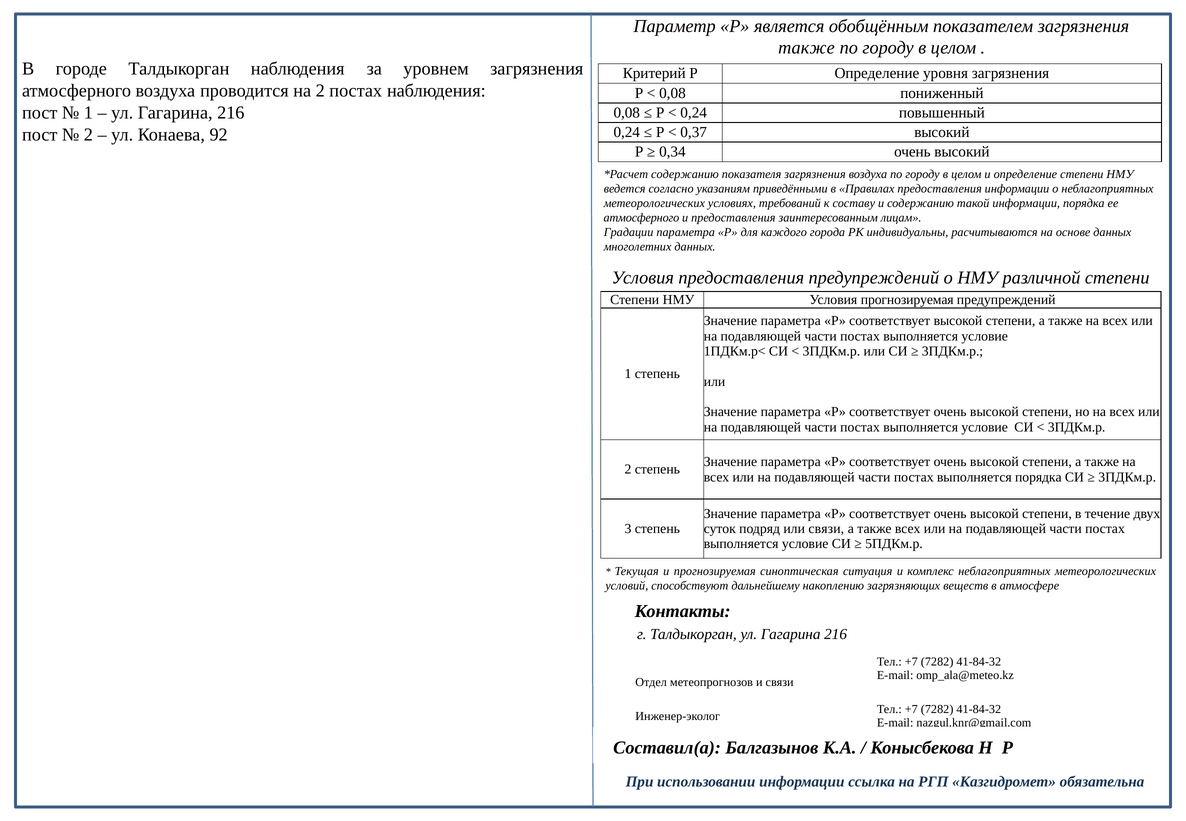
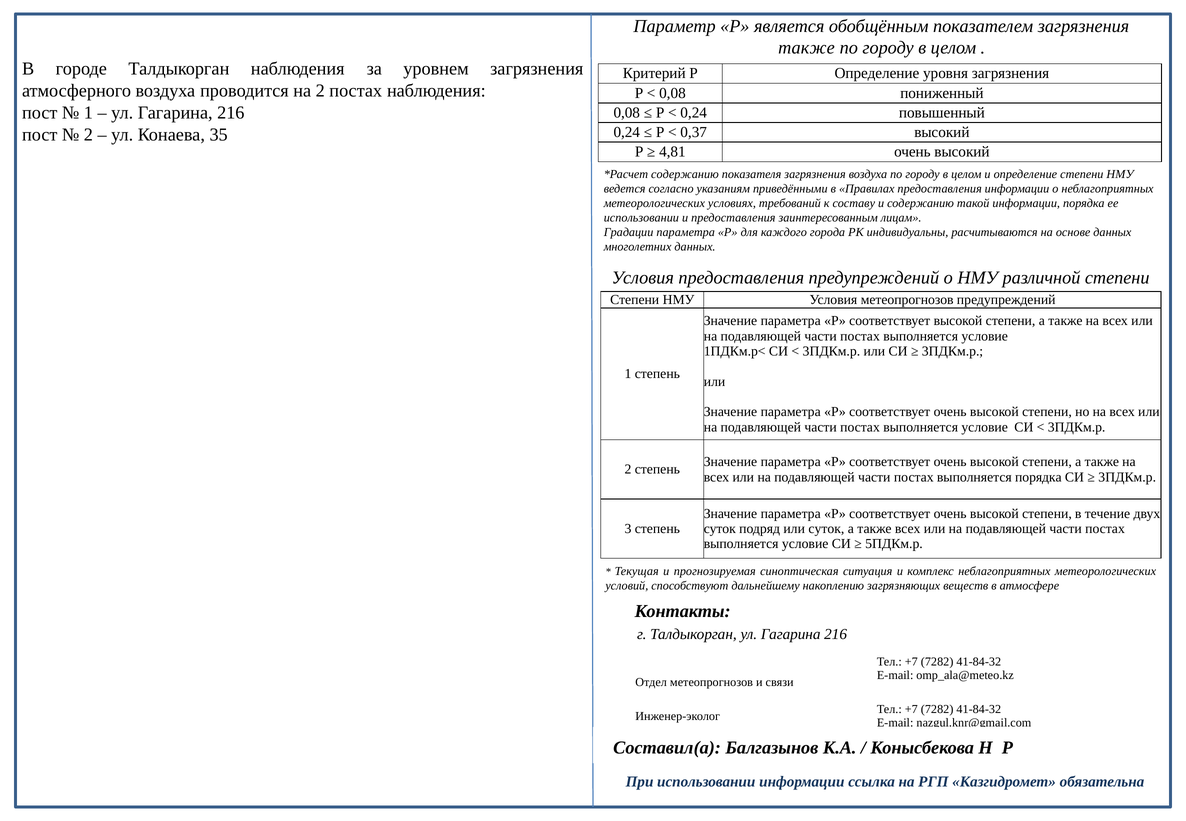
92: 92 -> 35 (219, 135)
0,34: 0,34 -> 4,81 (672, 152)
атмосферного: атмосферного -> использовании (641, 218)
Условия прогнозируемая: прогнозируемая -> метеопрогнозов (907, 300)
или связи: связи -> суток (826, 529)
